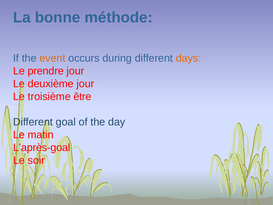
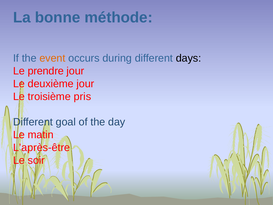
days colour: orange -> black (188, 58)
être: être -> pris (82, 96)
L’après-goal: L’après-goal -> L’après-être (42, 147)
